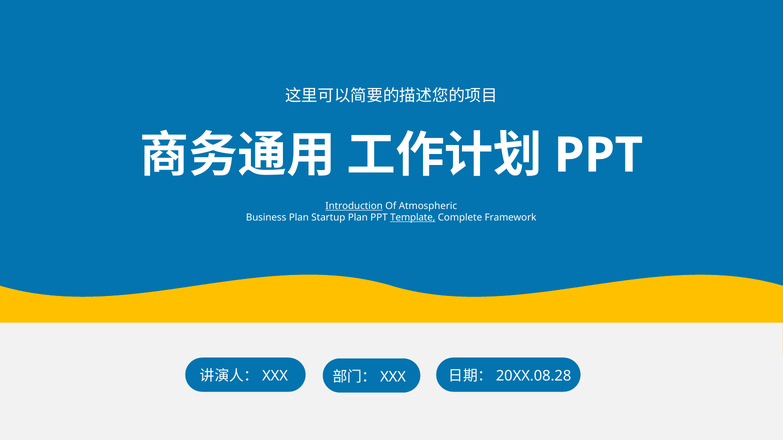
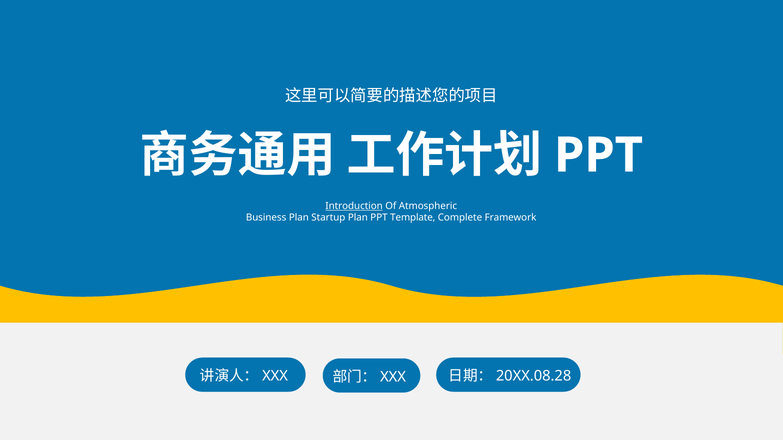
Template underline: present -> none (413, 218)
